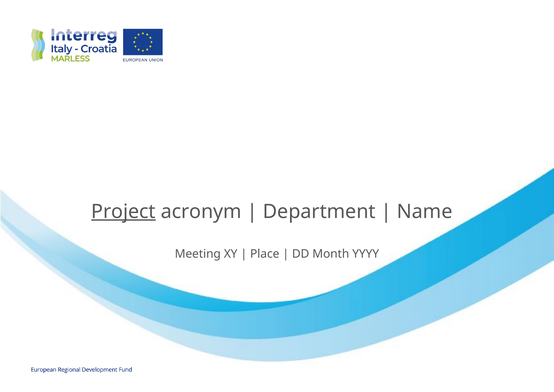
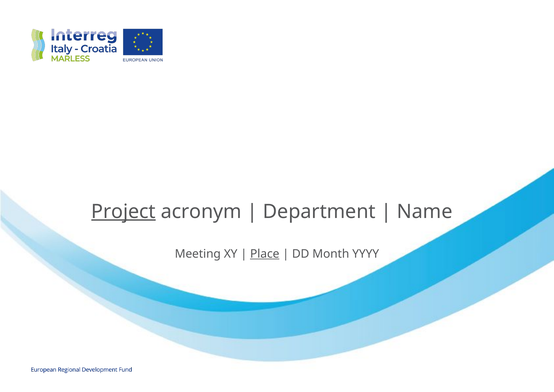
Place underline: none -> present (265, 254)
